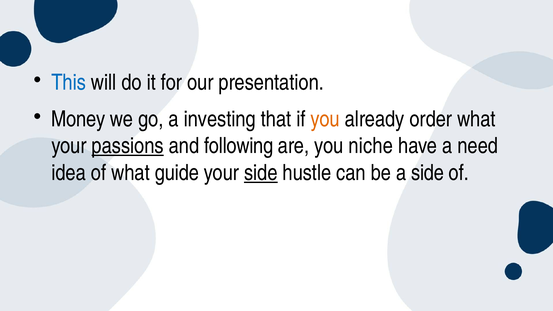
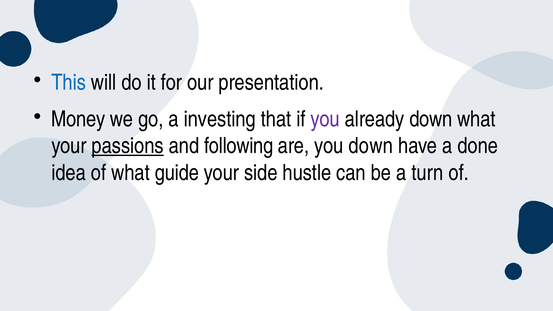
you colour: orange -> purple (325, 119)
already order: order -> down (431, 119)
you niche: niche -> down (371, 146)
need: need -> done (478, 146)
side underline: present -> none (261, 173)
a side: side -> turn (427, 173)
